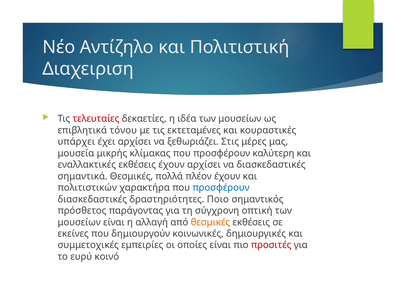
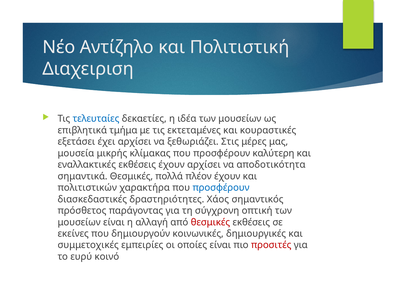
τελευταίες colour: red -> blue (96, 119)
τόνου: τόνου -> τμήμα (123, 130)
υπάρχει: υπάρχει -> εξετάσει (76, 142)
να διασκεδαστικές: διασκεδαστικές -> αποδοτικότητα (271, 165)
Ποιο: Ποιο -> Χάος (218, 199)
θεσμικές colour: orange -> red (210, 222)
